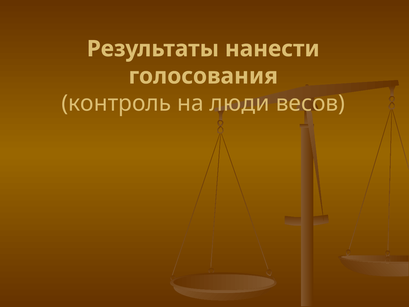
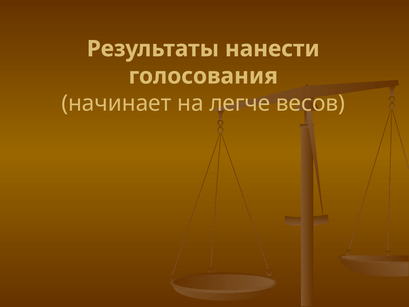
контроль: контроль -> начинает (116, 103)
люди: люди -> легче (240, 103)
